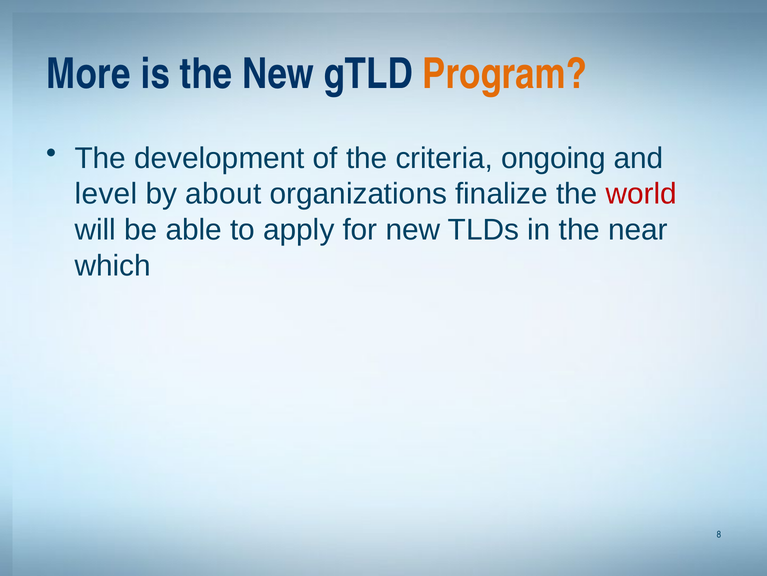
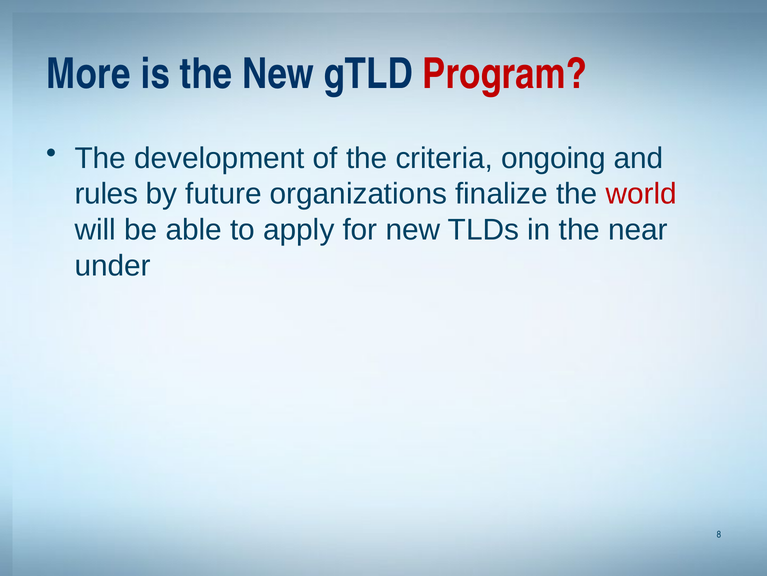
Program colour: orange -> red (505, 74)
level: level -> rules (106, 194)
about: about -> future (224, 194)
which: which -> under (113, 265)
